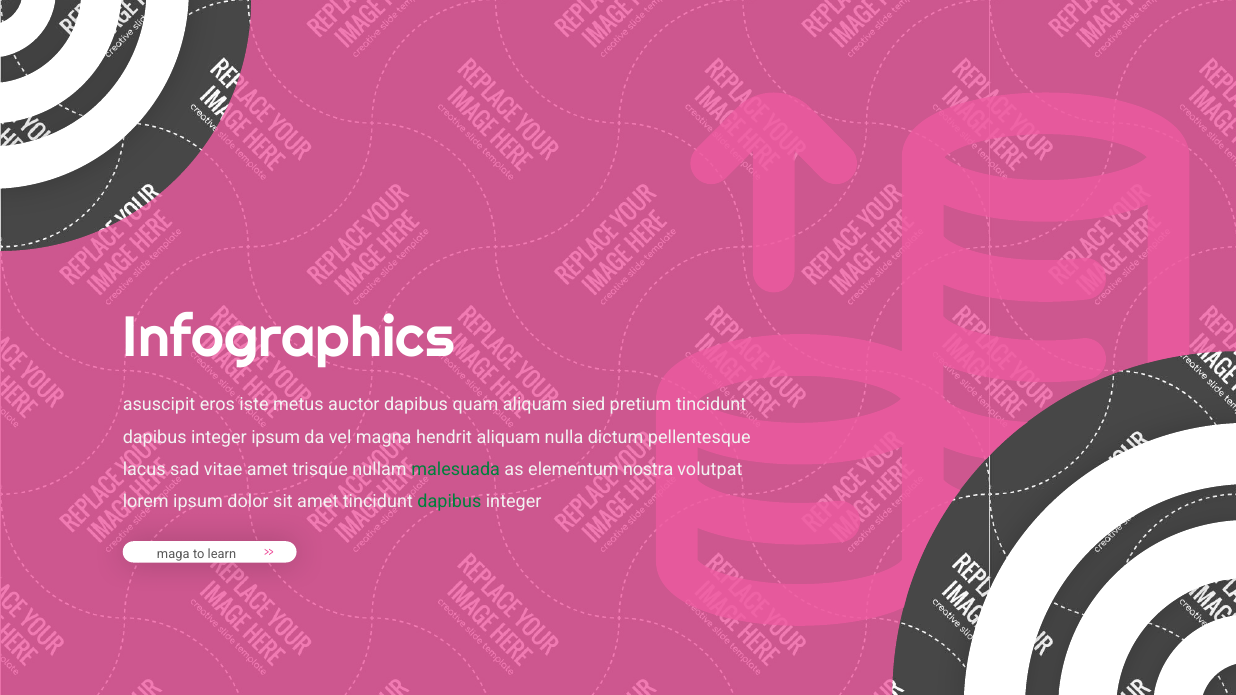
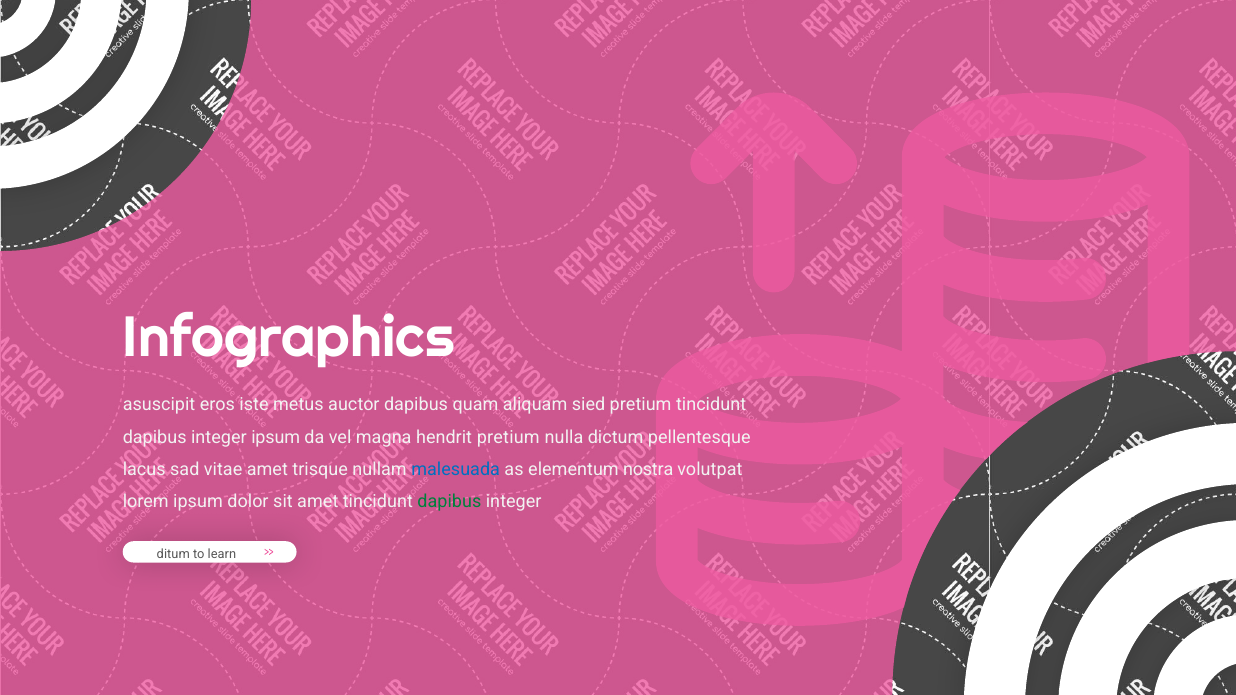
hendrit aliquam: aliquam -> pretium (508, 437)
malesuada colour: green -> blue (456, 470)
maga: maga -> ditum (173, 554)
